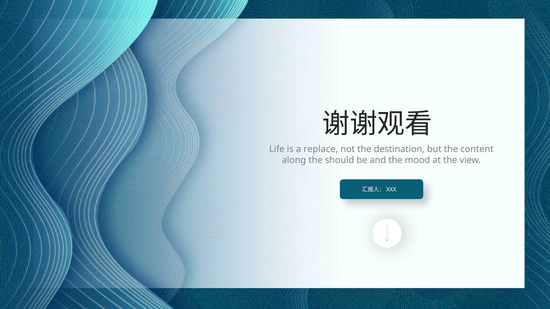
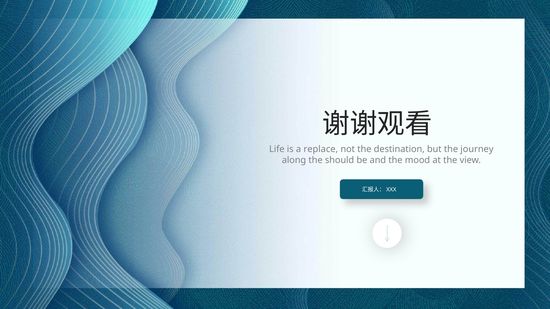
content: content -> journey (477, 149)
